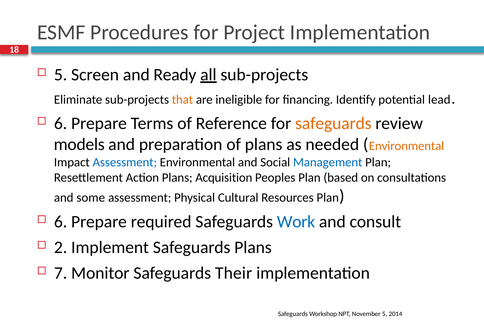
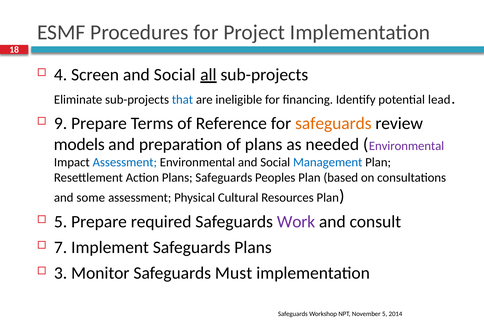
5: 5 -> 4 (61, 75)
Screen and Ready: Ready -> Social (175, 75)
that colour: orange -> blue (182, 100)
6: 6 -> 9 (61, 123)
Environmental colour: orange -> purple (407, 146)
Plans Acquisition: Acquisition -> Safeguards (224, 178)
6: 6 -> 5 (61, 222)
Work colour: blue -> purple (296, 222)
2: 2 -> 7 (61, 247)
7: 7 -> 3 (61, 273)
Their: Their -> Must (234, 273)
